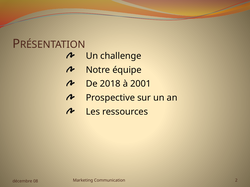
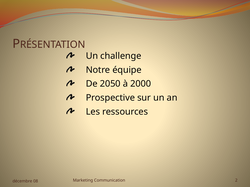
2018: 2018 -> 2050 (110, 84)
2001: 2001 -> 2000 (141, 84)
